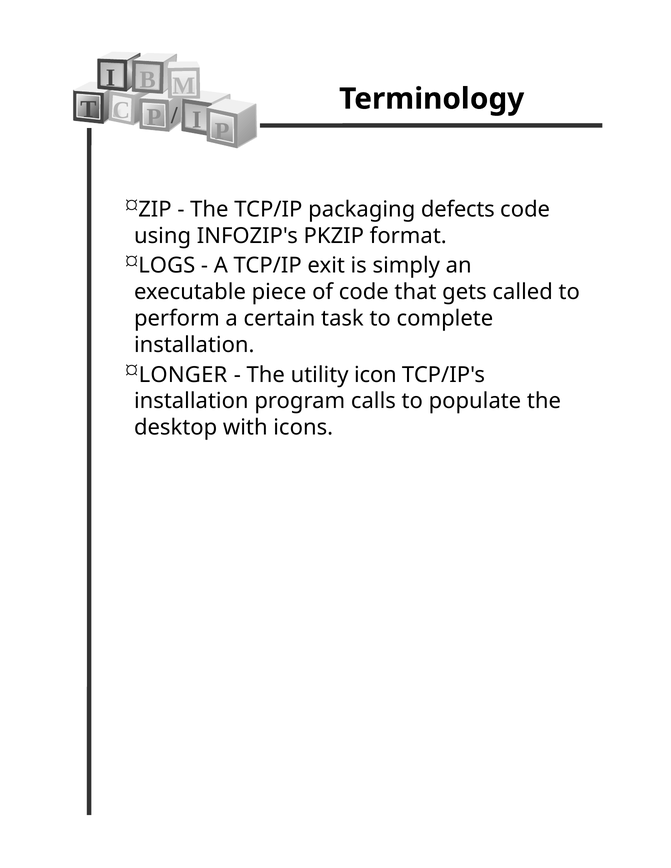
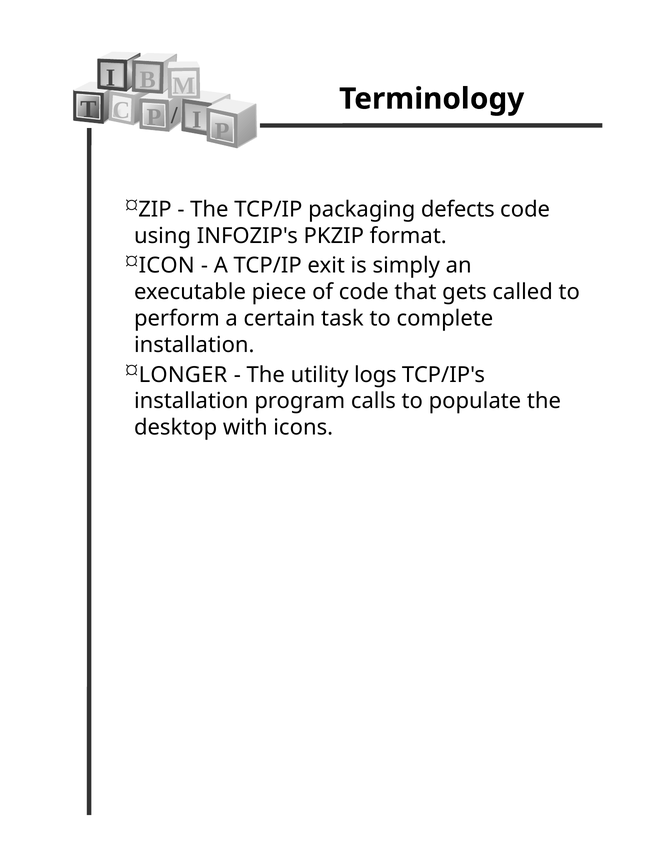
LOGS: LOGS -> ICON (167, 266)
icon: icon -> logs (375, 375)
